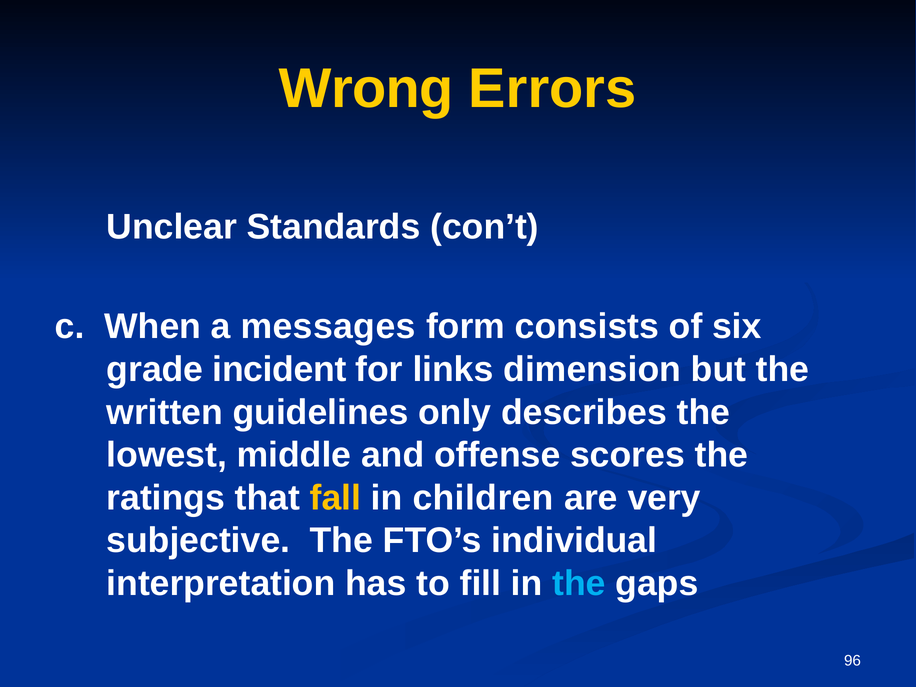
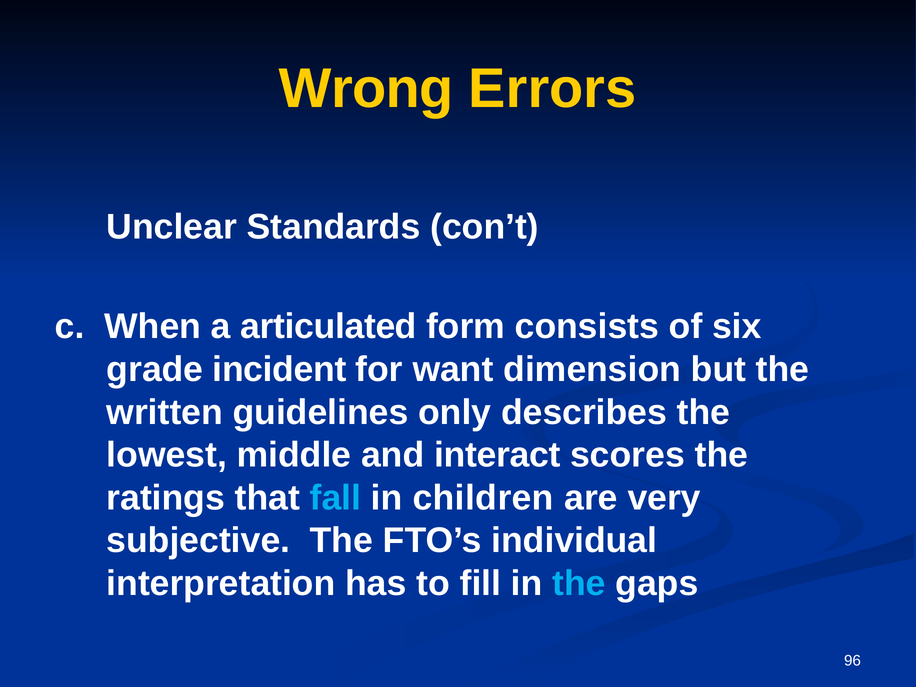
messages: messages -> articulated (328, 327)
links: links -> want (453, 370)
offense: offense -> interact (497, 455)
fall colour: yellow -> light blue (335, 498)
